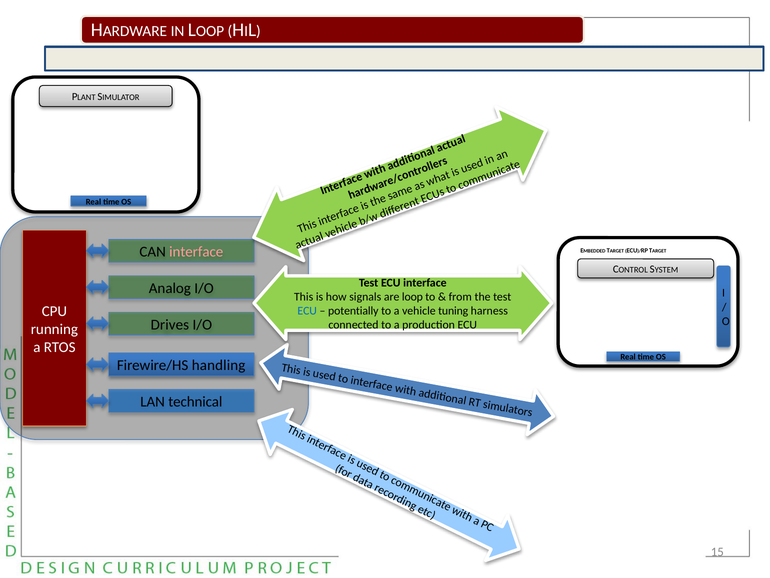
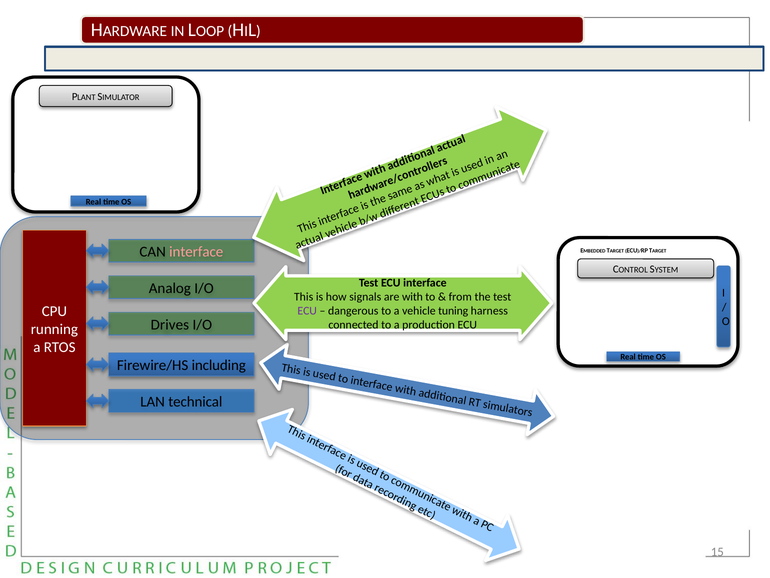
are loop: loop -> with (412, 297)
ECU colour: blue -> purple (307, 311)
potentially: potentially -> dangerous (353, 311)
handling: handling -> including (219, 365)
